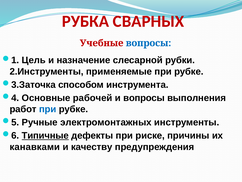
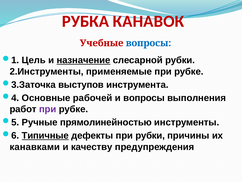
СВАРНЫХ: СВАРНЫХ -> КАНАВОК (148, 21)
назначение underline: none -> present (84, 60)
способом: способом -> выступов (81, 85)
при colour: blue -> purple (48, 109)
электромонтажных: электромонтажных -> прямолинейностью (106, 122)
при риске: риске -> рубки (150, 135)
